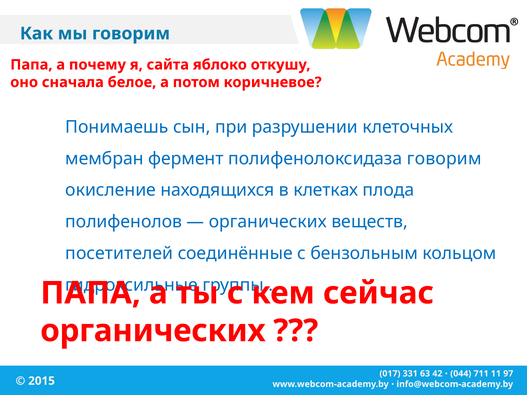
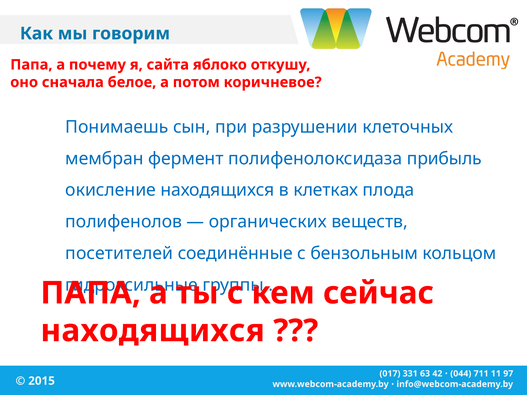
полифенолоксидаза говорим: говорим -> прибыль (444, 159)
органических: органических -> находящихся (153, 331)
